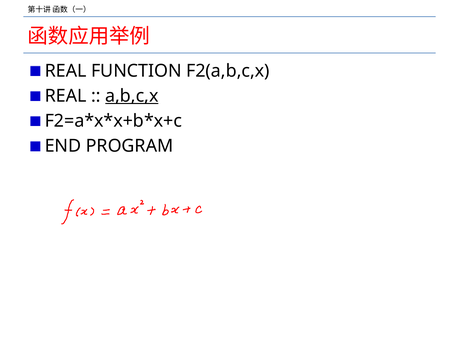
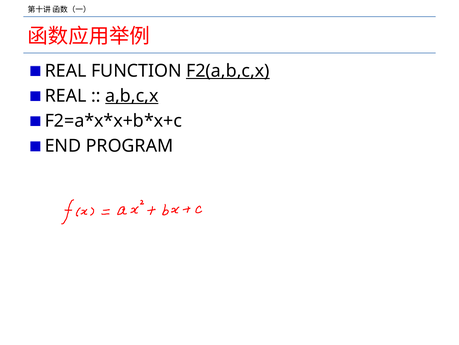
F2(a,b,c,x underline: none -> present (228, 71)
